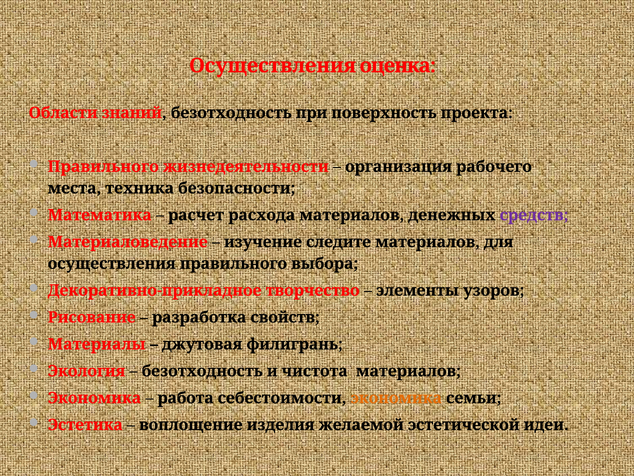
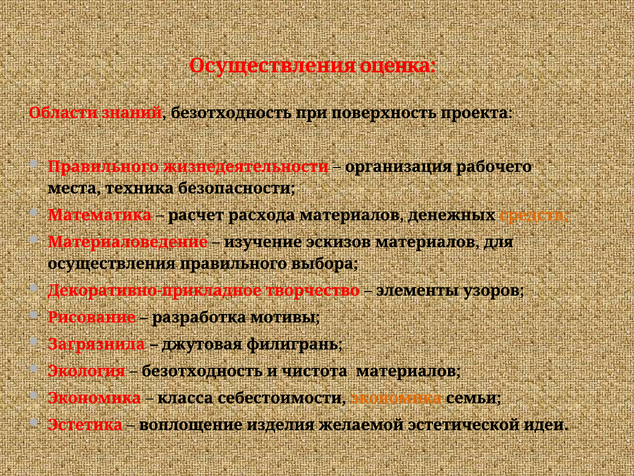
средств colour: purple -> orange (534, 215)
следите: следите -> эскизов (339, 242)
свойств: свойств -> мотивы (285, 317)
Материалы: Материалы -> Загрязнила (97, 344)
работа: работа -> класса (185, 398)
